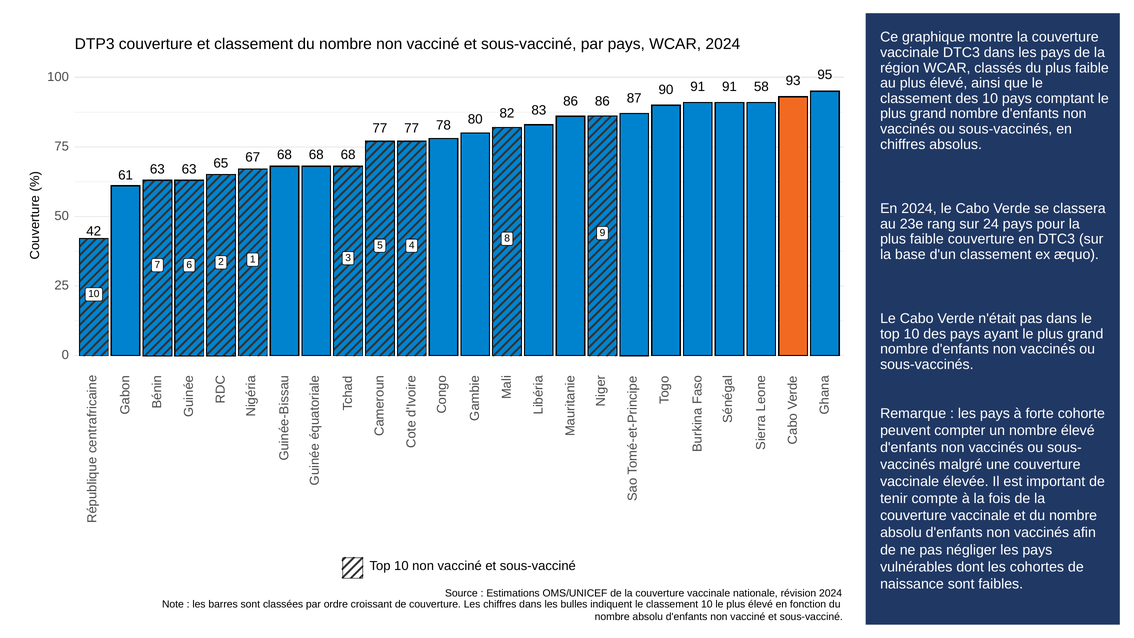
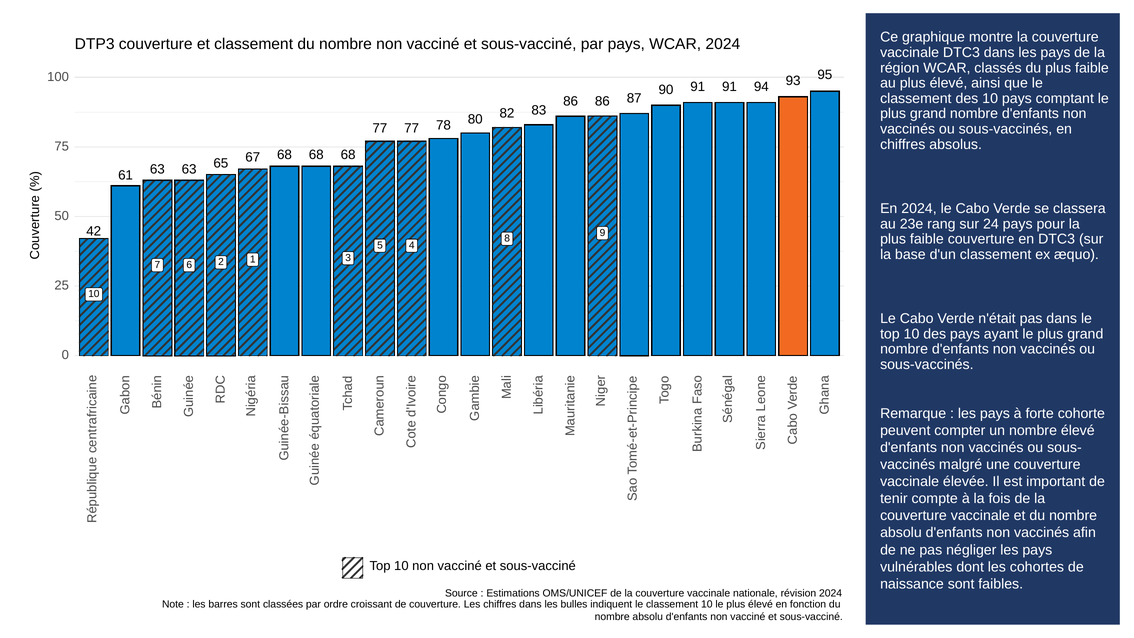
58: 58 -> 94 (761, 87)
